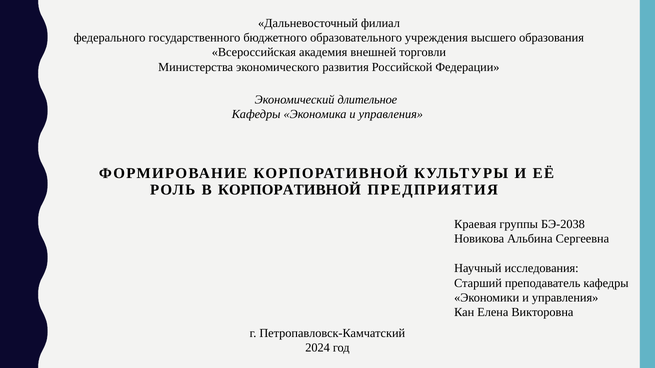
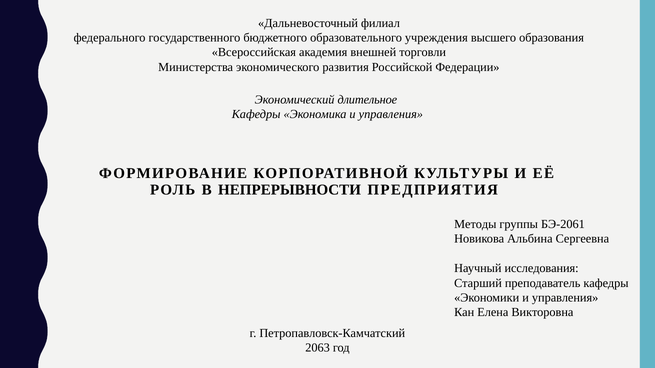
В КОРПОРАТИВНОЙ: КОРПОРАТИВНОЙ -> НЕПРЕРЫВНОСТИ (290, 190)
Краевая: Краевая -> Методы (475, 224)
БЭ-2038: БЭ-2038 -> БЭ-2061 (563, 224)
2024: 2024 -> 2063 (318, 348)
